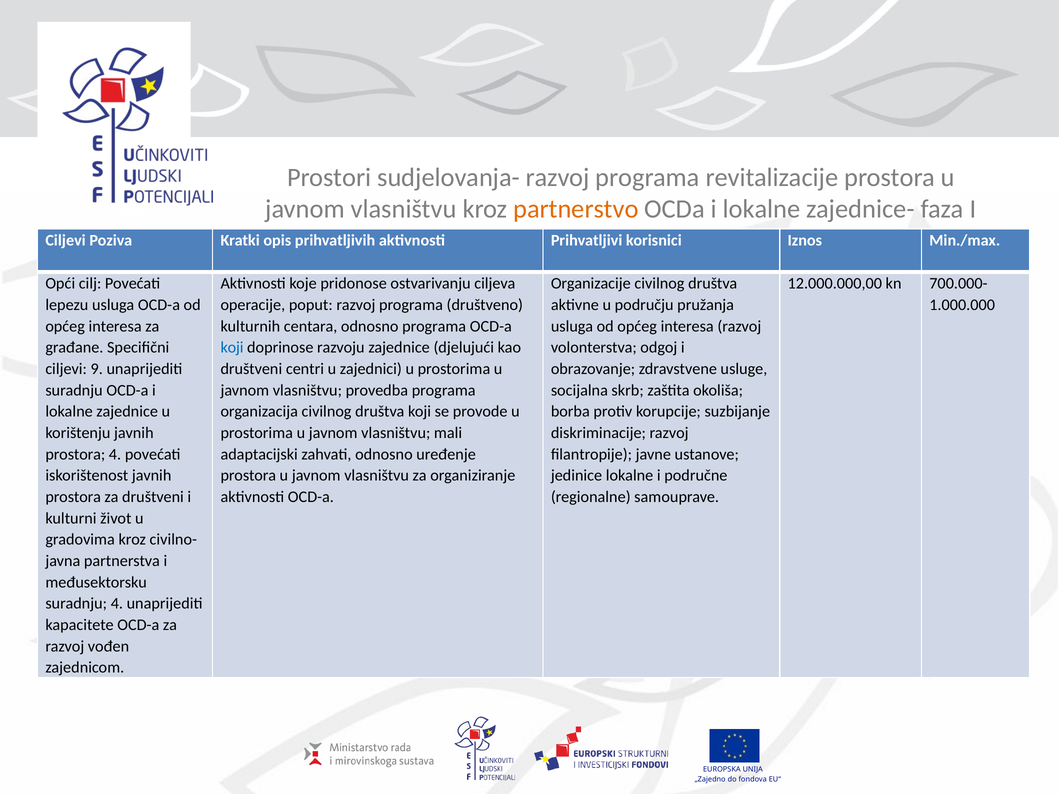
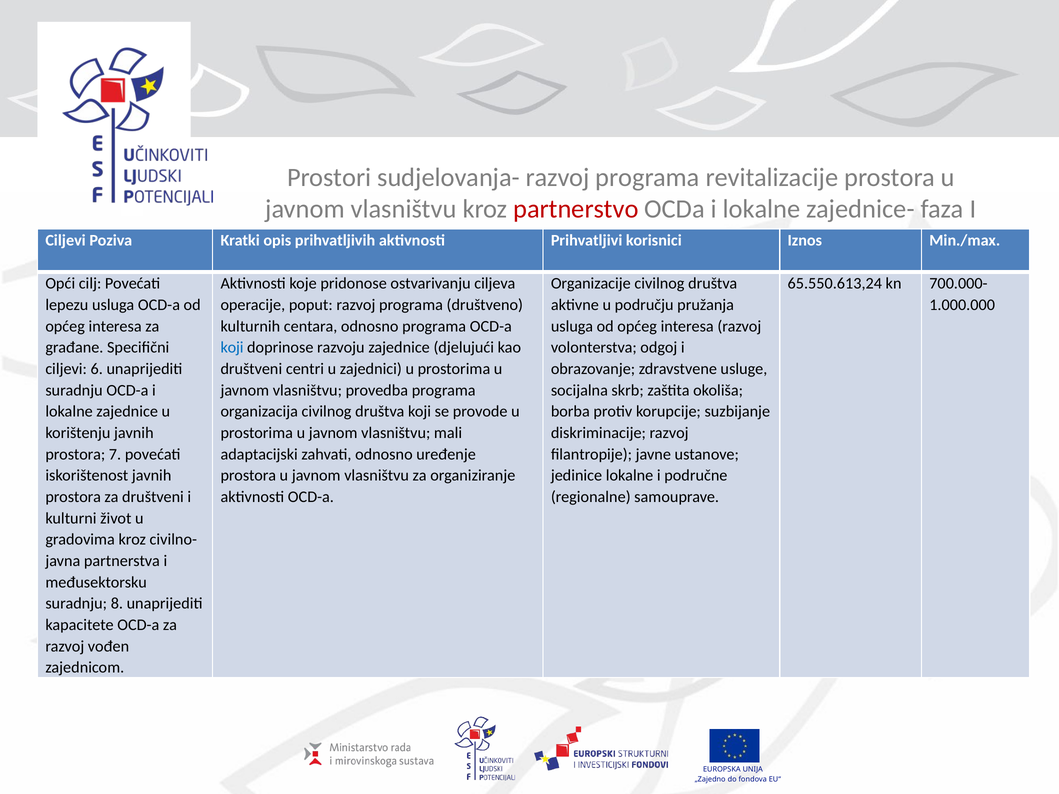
partnerstvo colour: orange -> red (576, 209)
12.000.000,00: 12.000.000,00 -> 65.550.613,24 (835, 284)
9: 9 -> 6 (97, 369)
prostora 4: 4 -> 7 (115, 454)
suradnju 4: 4 -> 8 (117, 604)
